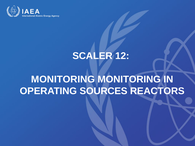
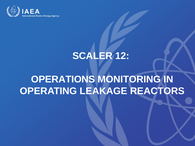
MONITORING: MONITORING -> OPERATIONS (63, 79)
SOURCES: SOURCES -> LEAKAGE (104, 91)
